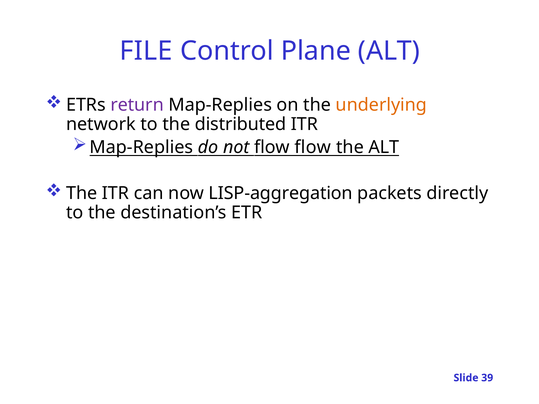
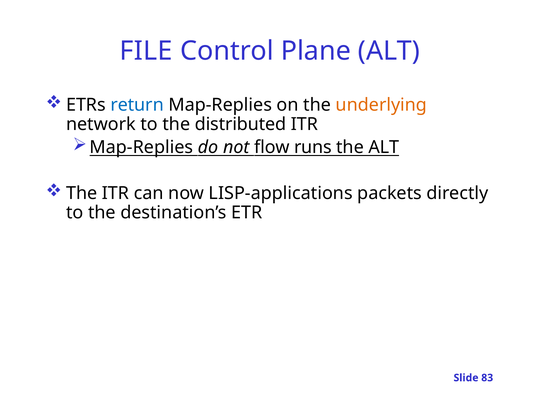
return colour: purple -> blue (137, 105)
flow flow: flow -> runs (313, 147)
LISP-aggregation: LISP-aggregation -> LISP-applications (281, 193)
39: 39 -> 83 (487, 378)
